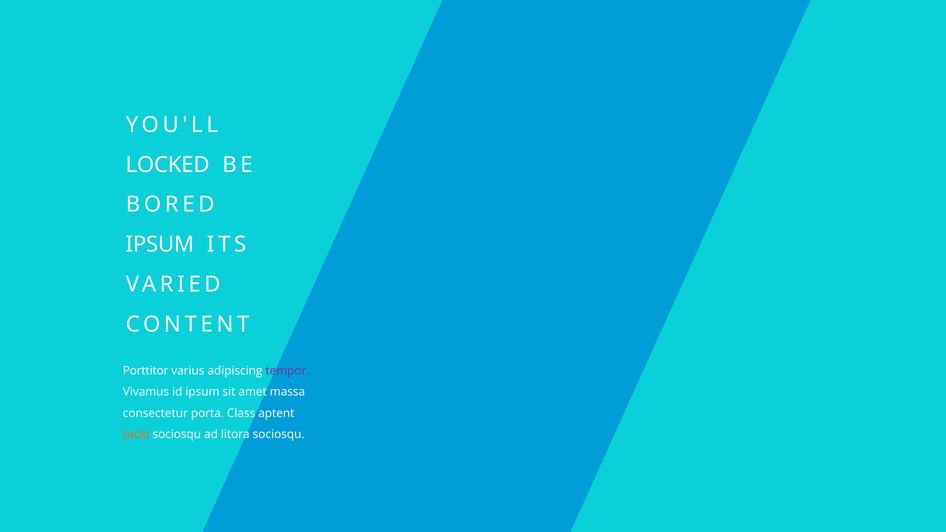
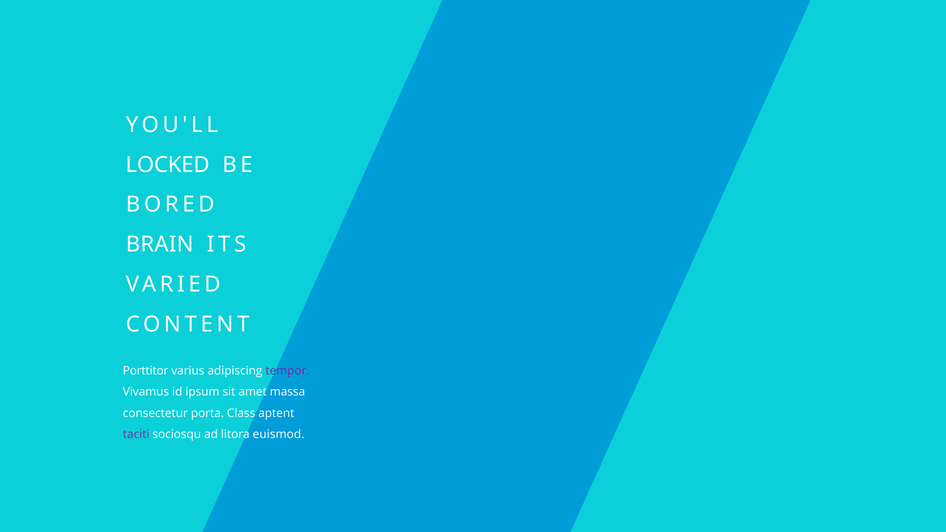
IPSUM: IPSUM -> BRAIN (160, 245)
taciti colour: orange -> purple (136, 435)
litora sociosqu: sociosqu -> euismod (279, 435)
